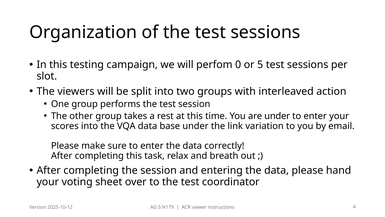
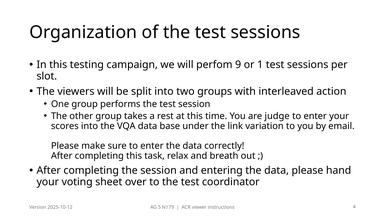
0: 0 -> 9 (238, 65)
or 5: 5 -> 1 (260, 65)
are under: under -> judge (277, 116)
